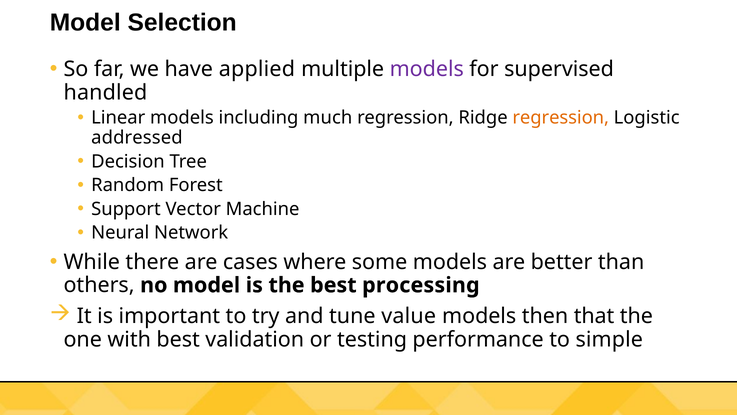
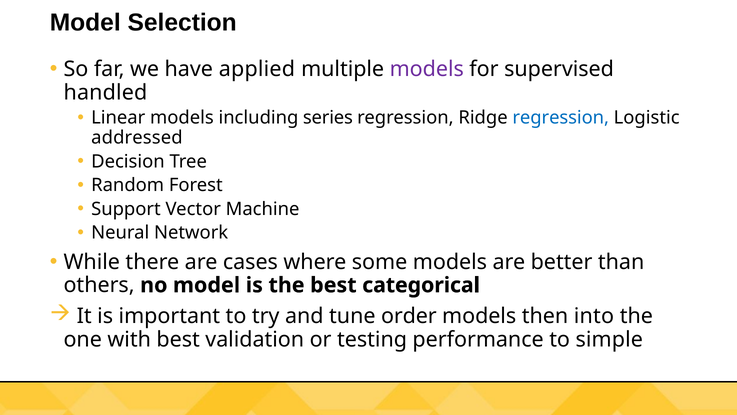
much: much -> series (328, 118)
regression colour: orange -> blue (561, 118)
processing: processing -> categorical (421, 285)
value: value -> order (409, 316)
that: that -> into (594, 316)
